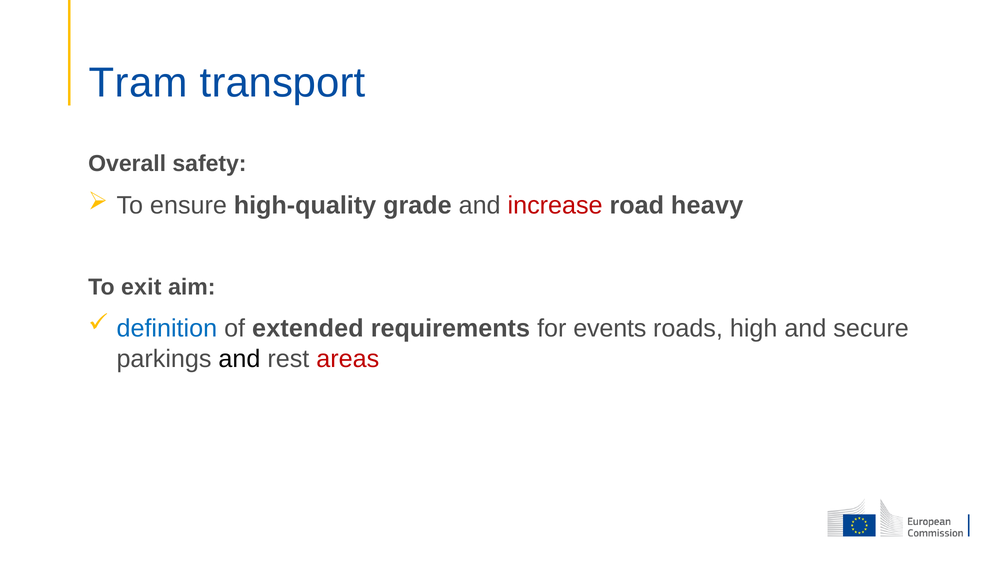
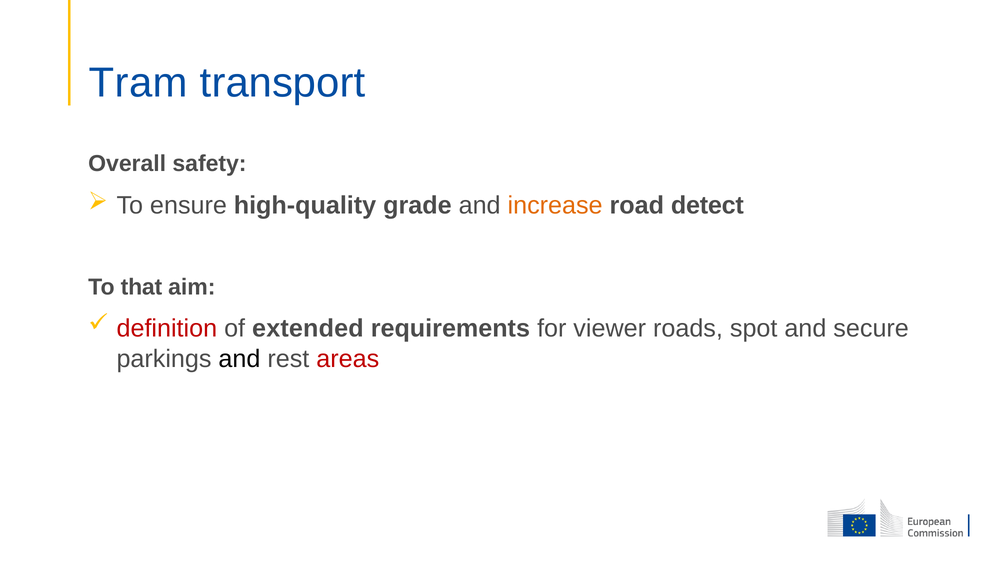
increase colour: red -> orange (555, 205)
heavy: heavy -> detect (707, 205)
exit: exit -> that (141, 287)
definition colour: blue -> red (167, 329)
events: events -> viewer (610, 329)
high: high -> spot (754, 329)
